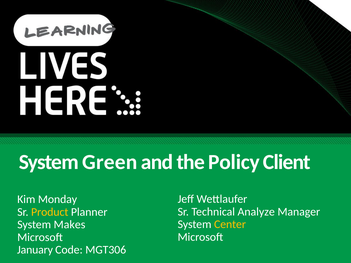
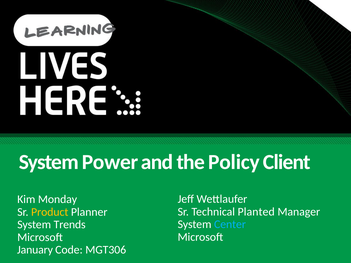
Green: Green -> Power (110, 162)
Analyze: Analyze -> Planted (256, 212)
Center colour: yellow -> light blue (230, 224)
Makes: Makes -> Trends (70, 225)
